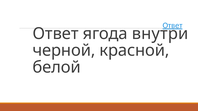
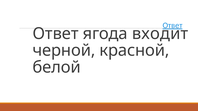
внутри: внутри -> входит (160, 34)
